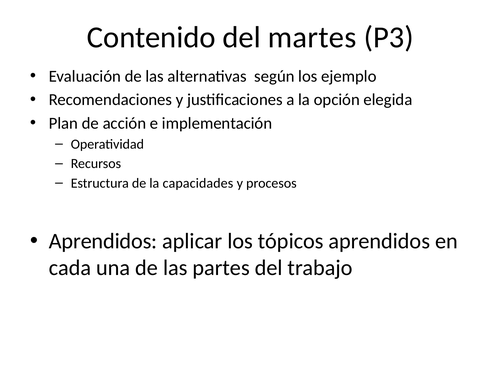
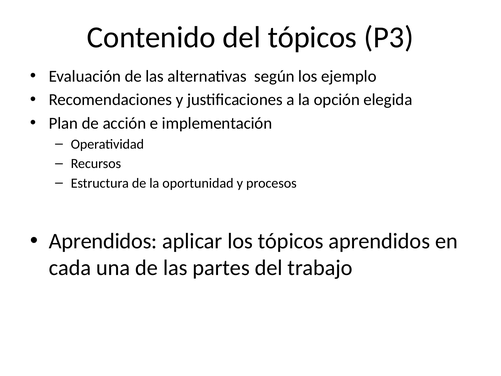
del martes: martes -> tópicos (312, 37)
capacidades: capacidades -> oportunidad (198, 183)
